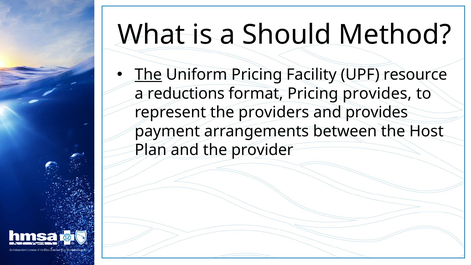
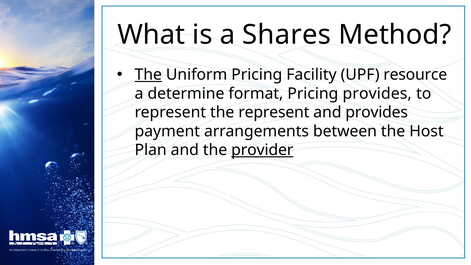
Should: Should -> Shares (287, 35)
reductions: reductions -> determine (186, 94)
the providers: providers -> represent (274, 112)
provider underline: none -> present (262, 150)
